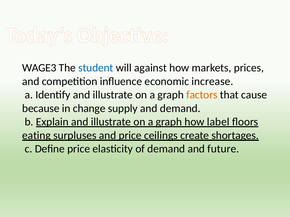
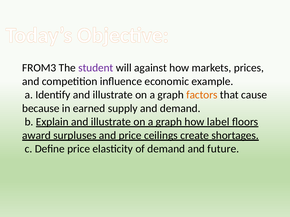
WAGE3: WAGE3 -> FROM3 (39, 68)
student colour: blue -> purple (96, 68)
increase: increase -> example (212, 81)
change: change -> earned (89, 109)
eating: eating -> award (37, 136)
